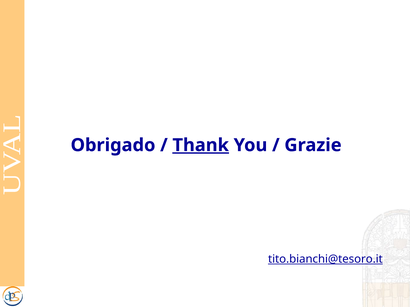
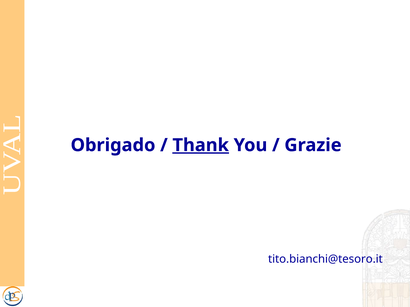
tito.bianchi@tesoro.it underline: present -> none (325, 260)
